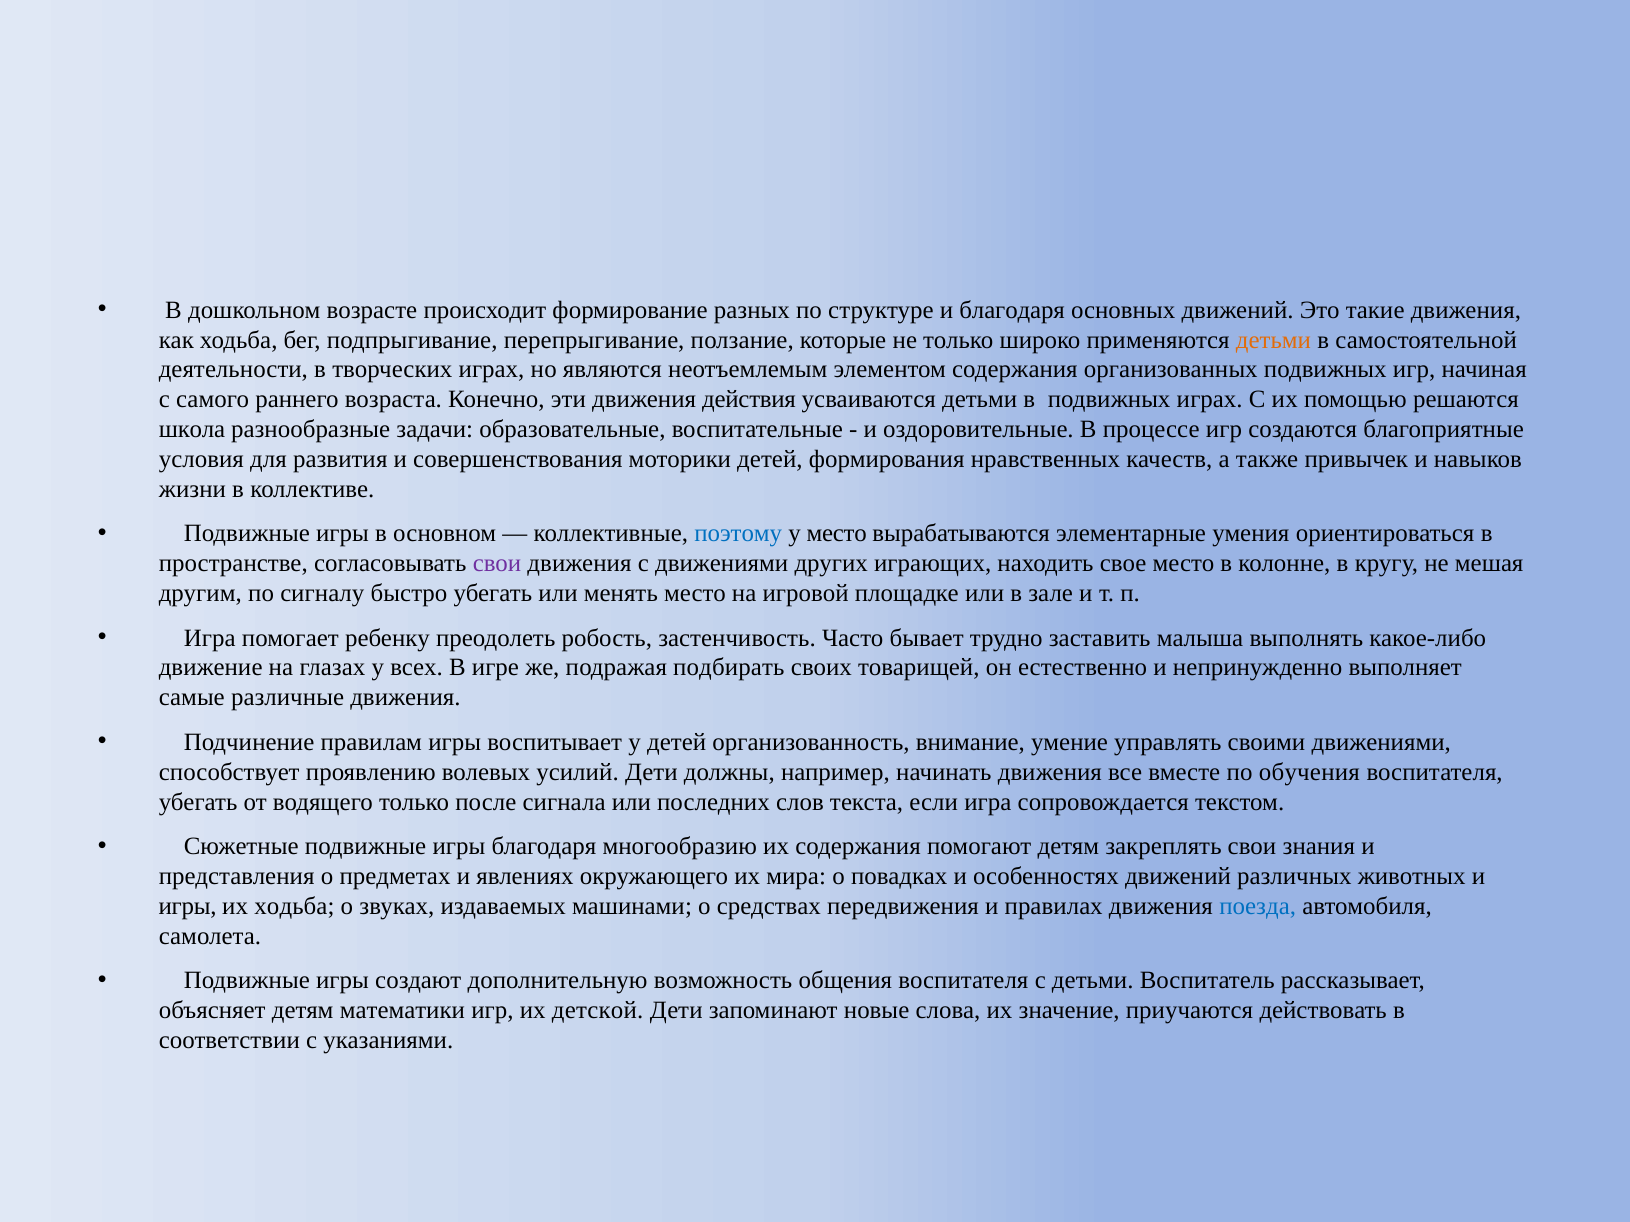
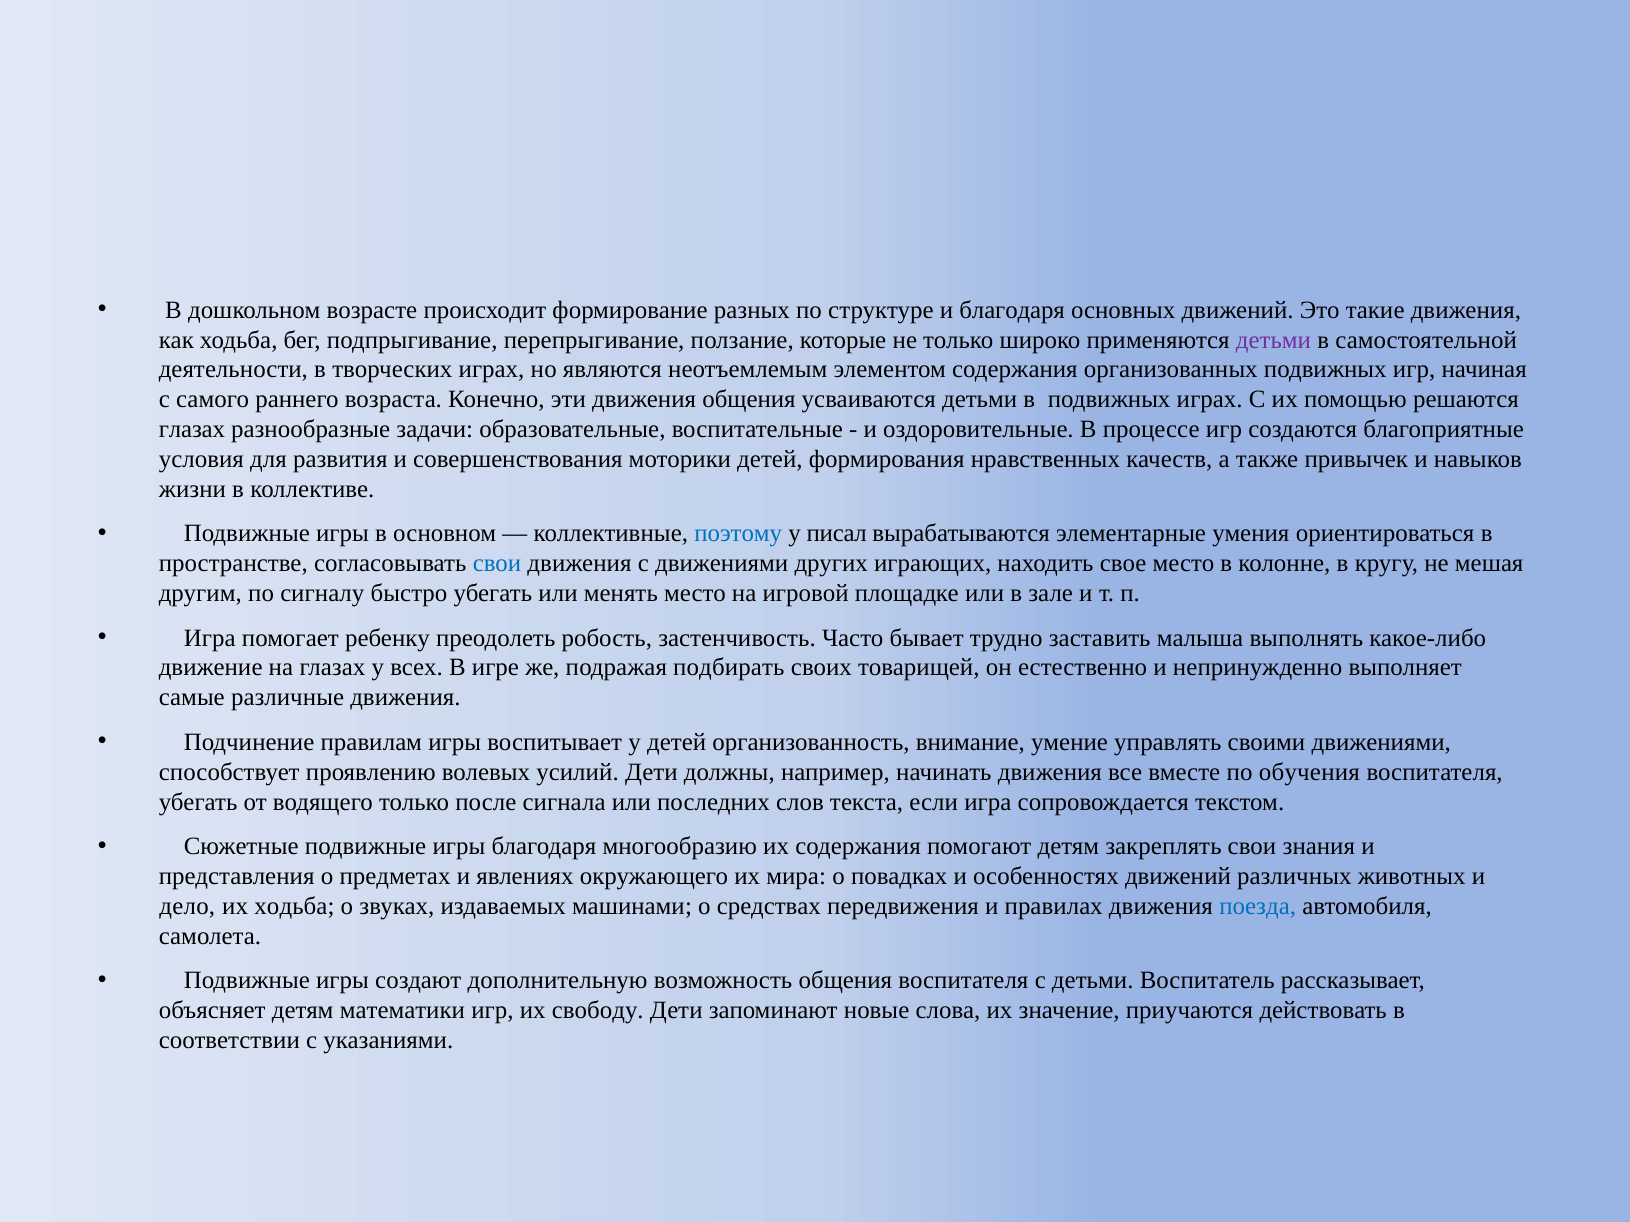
детьми colour: orange -> purple (1273, 340)
движения действия: действия -> общения (749, 400)
школа: школа -> глазах (192, 430)
у место: место -> писал (837, 534)
свои colour: purple -> blue (497, 564)
игры: игры -> дело (187, 906)
детской: детской -> свободу (598, 1011)
